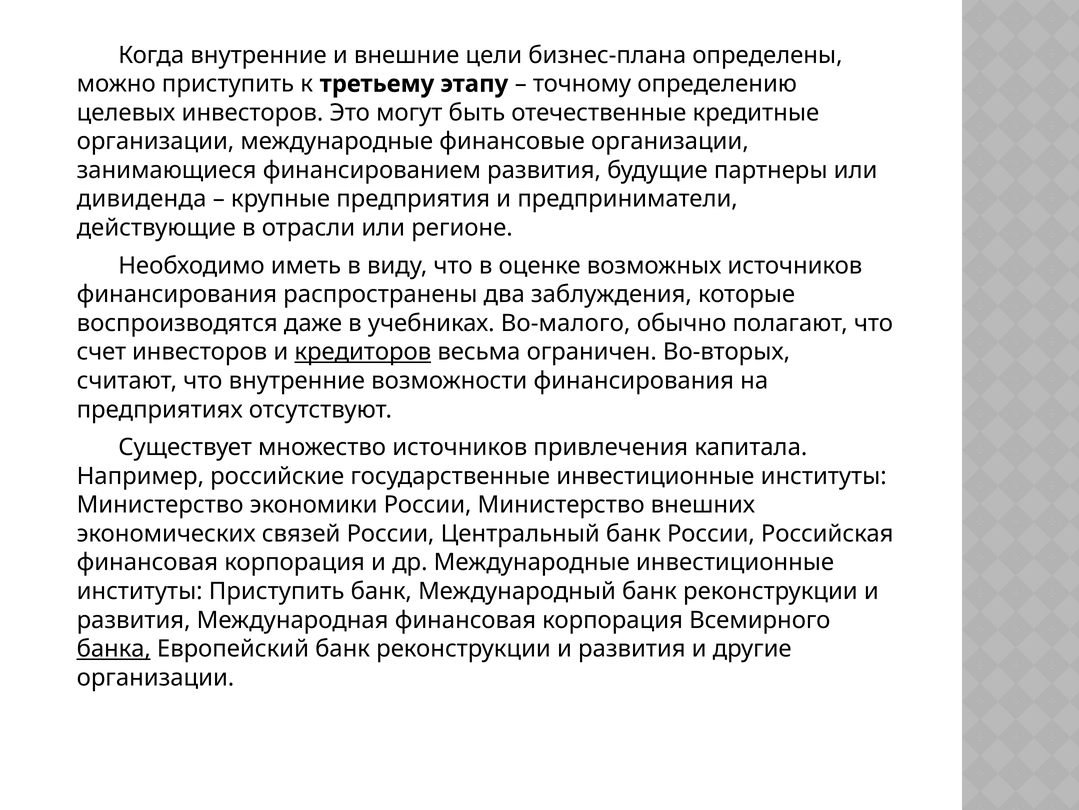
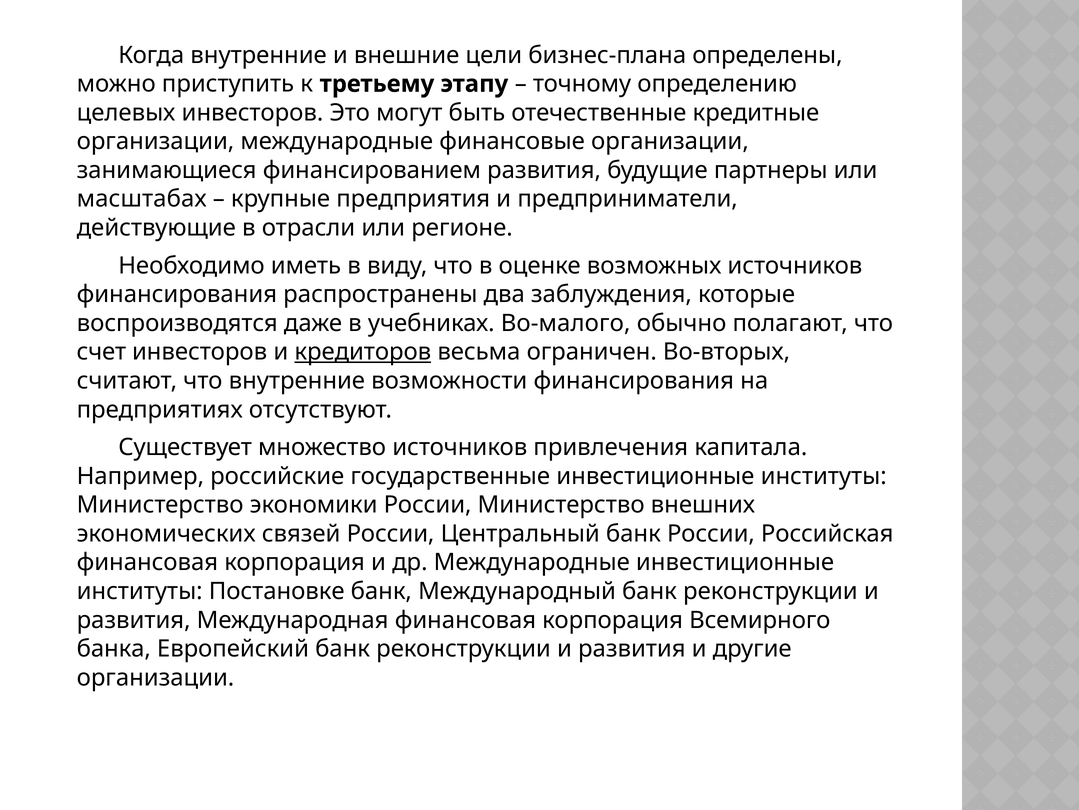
дивиденда: дивиденда -> масштабах (142, 199)
институты Приступить: Приступить -> Постановке (277, 591)
банка underline: present -> none (114, 648)
